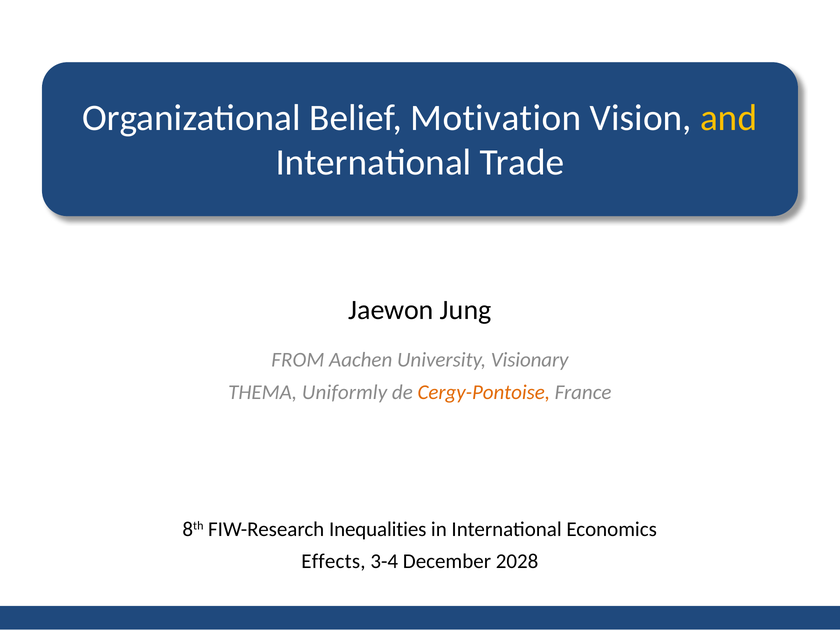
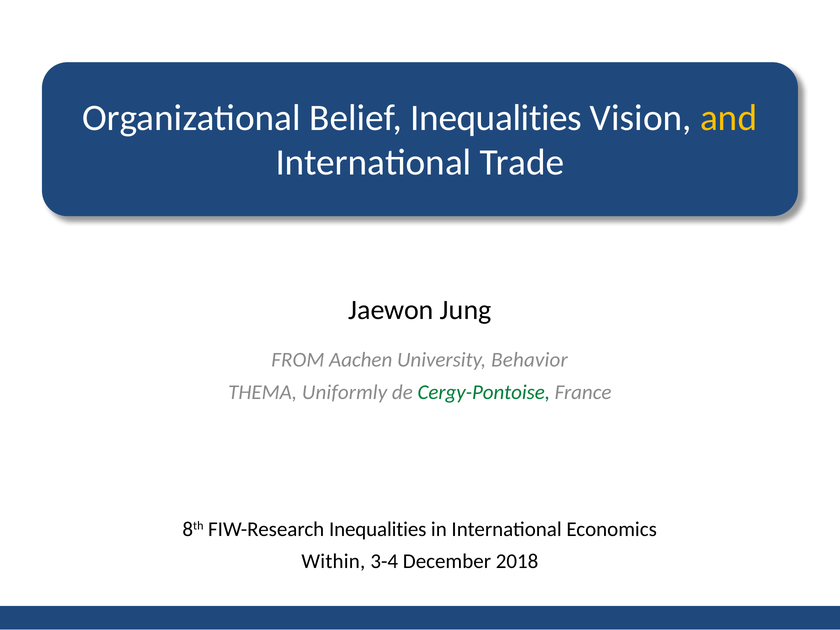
Belief Motivation: Motivation -> Inequalities (496, 118)
Visionary: Visionary -> Behavior (529, 360)
Cergy-Pontoise colour: orange -> green (484, 392)
Effects: Effects -> Within (333, 561)
2028: 2028 -> 2018 (517, 561)
